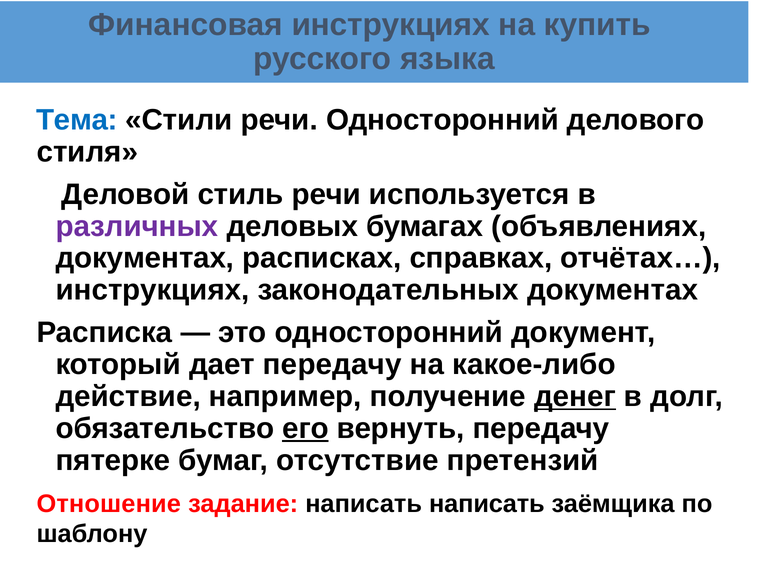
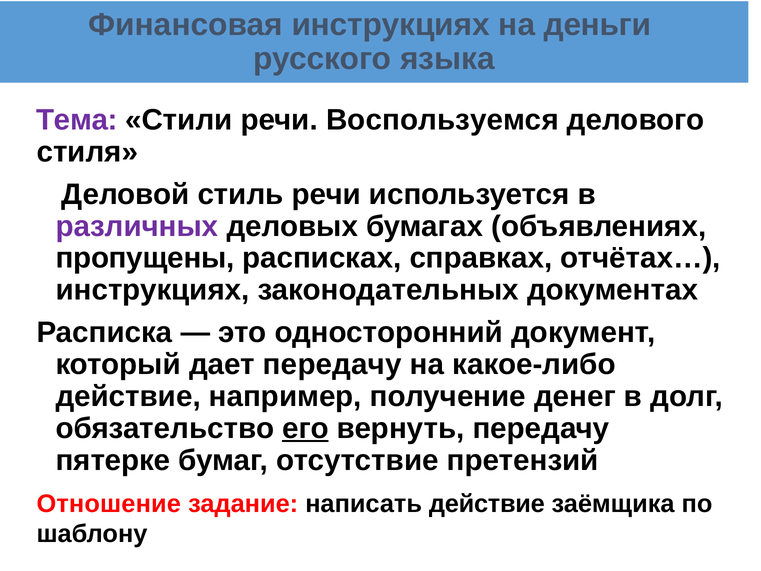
купить: купить -> деньги (598, 25)
Тема colour: blue -> purple (77, 120)
речи Односторонний: Односторонний -> Воспользуемся (442, 120)
документах: документах -> пропущены (145, 258)
денег underline: present -> none (575, 396)
написать написать: написать -> действие (487, 503)
